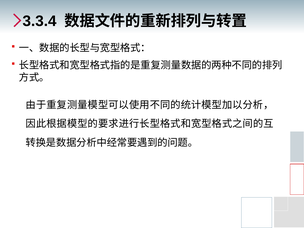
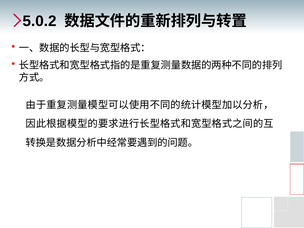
3.3.4: 3.3.4 -> 5.0.2 (40, 21)
